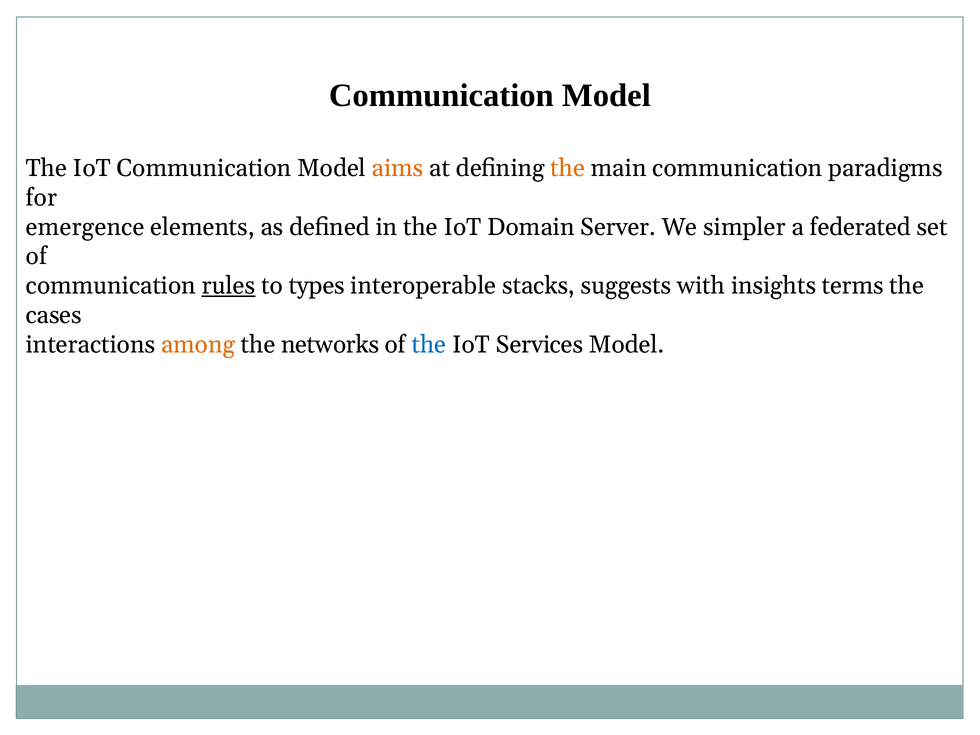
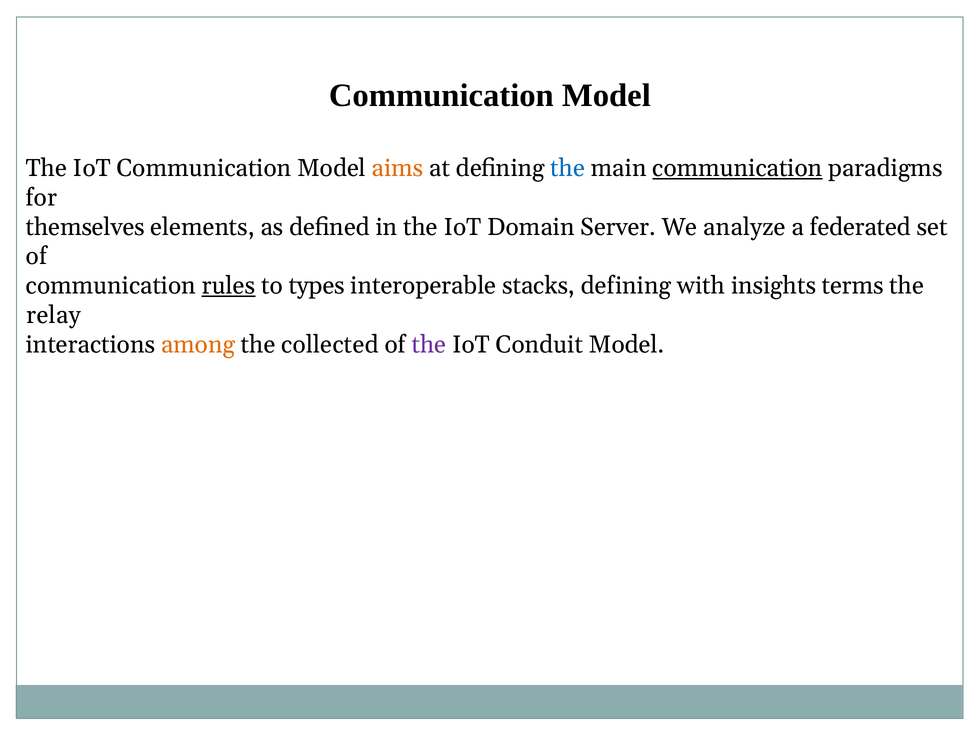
the colour: orange -> blue (568, 168)
communication underline: none -> present (737, 168)
emergence: emergence -> themselves (85, 227)
simpler: simpler -> analyze (744, 227)
stacks suggests: suggests -> defining (626, 286)
cases: cases -> relay (54, 315)
networks: networks -> collected (330, 345)
the colour: blue -> purple (429, 345)
Services: Services -> Conduit (539, 345)
